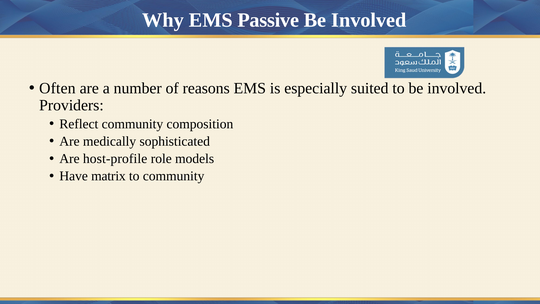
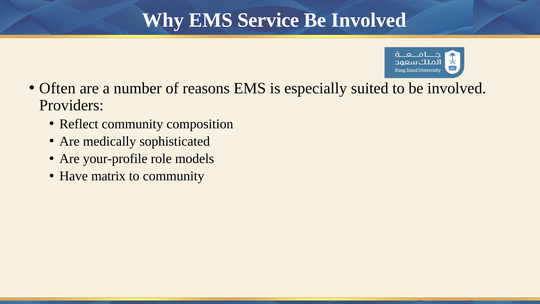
Passive: Passive -> Service (268, 20)
host-profile: host-profile -> your-profile (115, 159)
